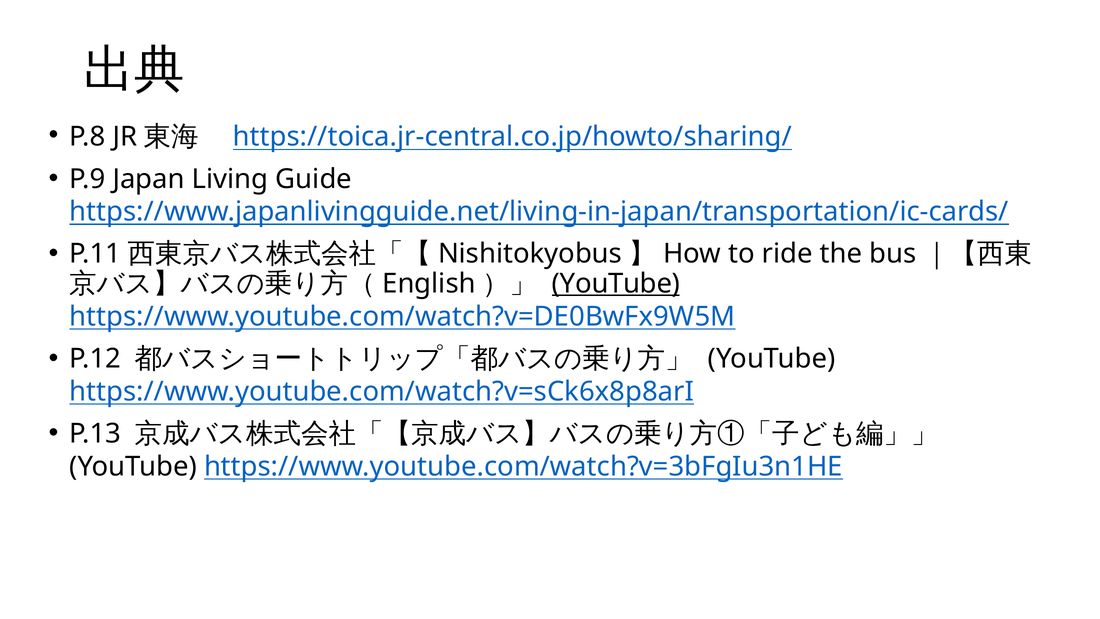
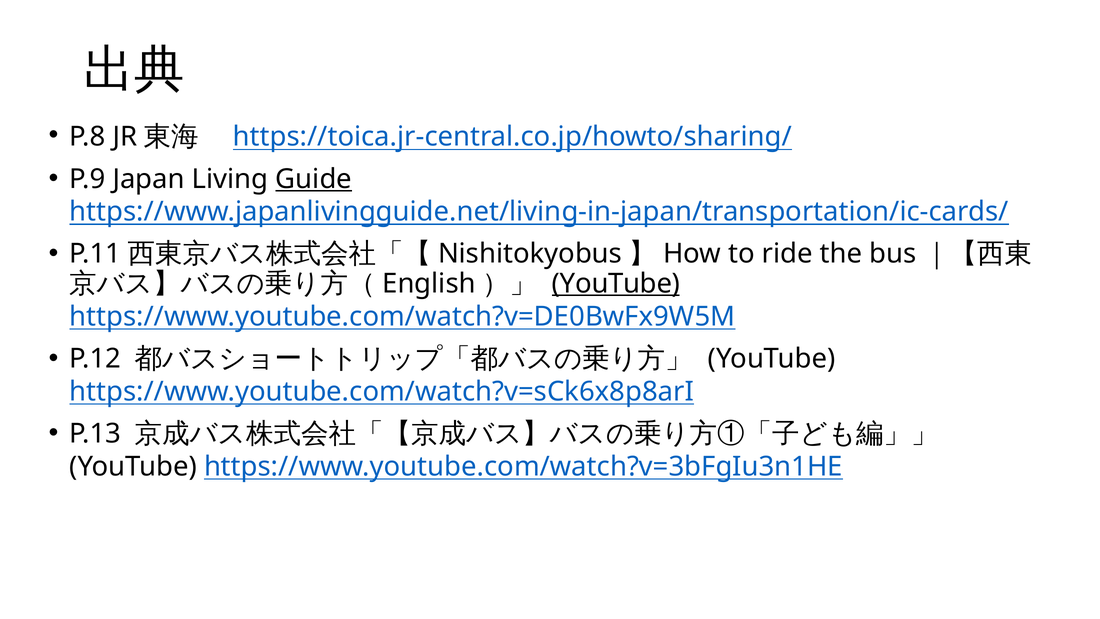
Guide underline: none -> present (314, 179)
